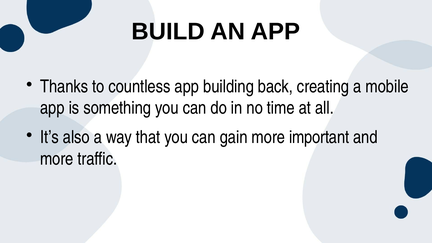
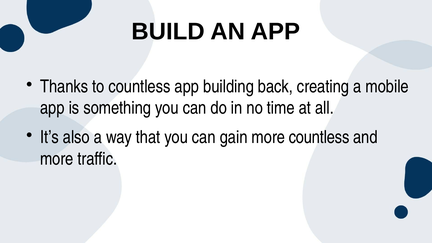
more important: important -> countless (319, 137)
